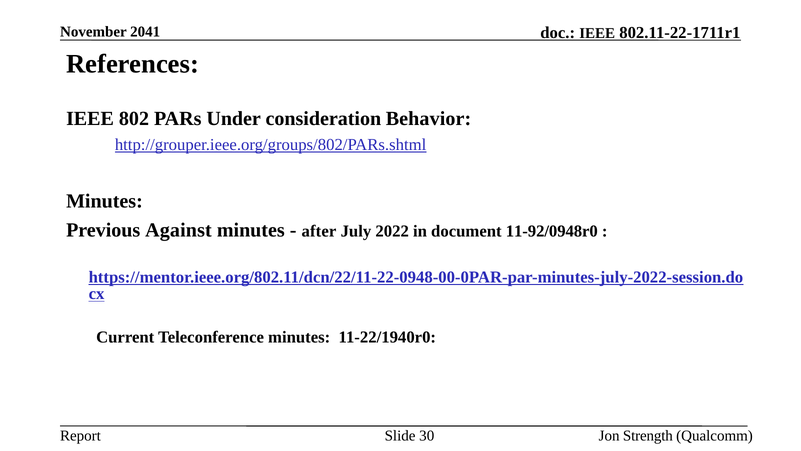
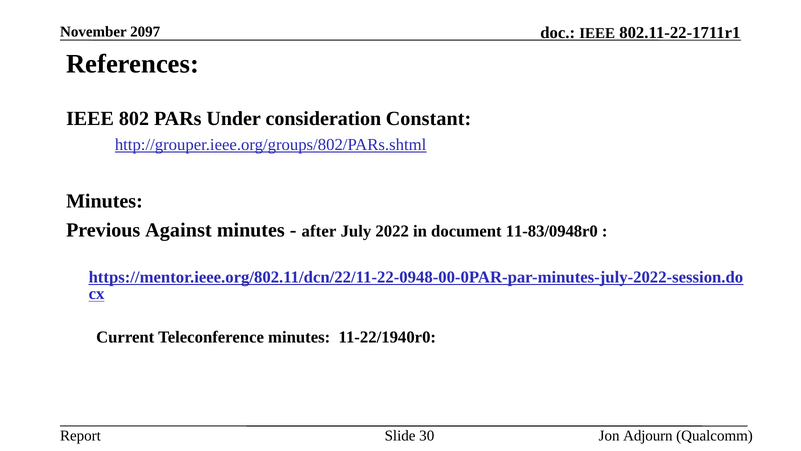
2041: 2041 -> 2097 (145, 32)
Behavior: Behavior -> Constant (429, 119)
11-92/0948r0: 11-92/0948r0 -> 11-83/0948r0 (552, 231)
Strength: Strength -> Adjourn (648, 435)
